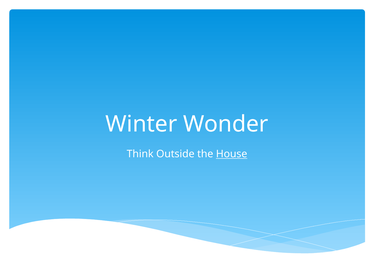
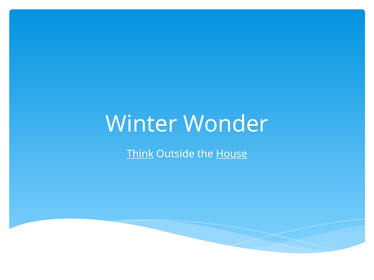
Think underline: none -> present (140, 154)
